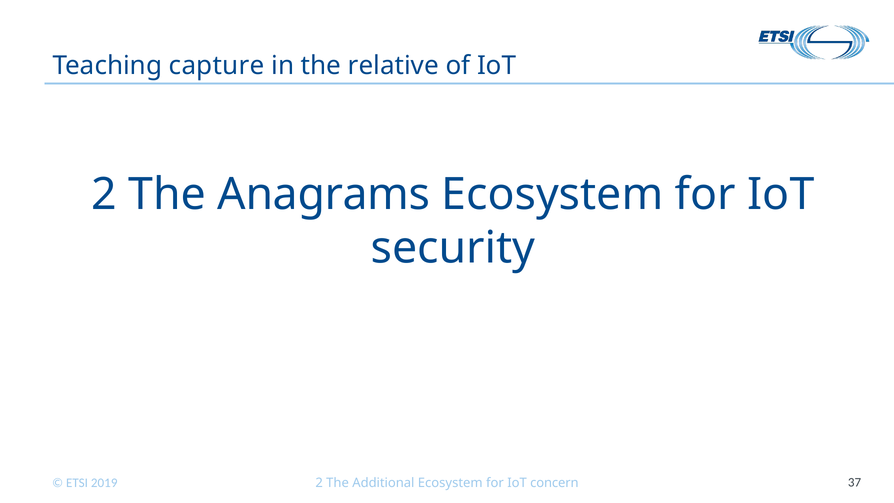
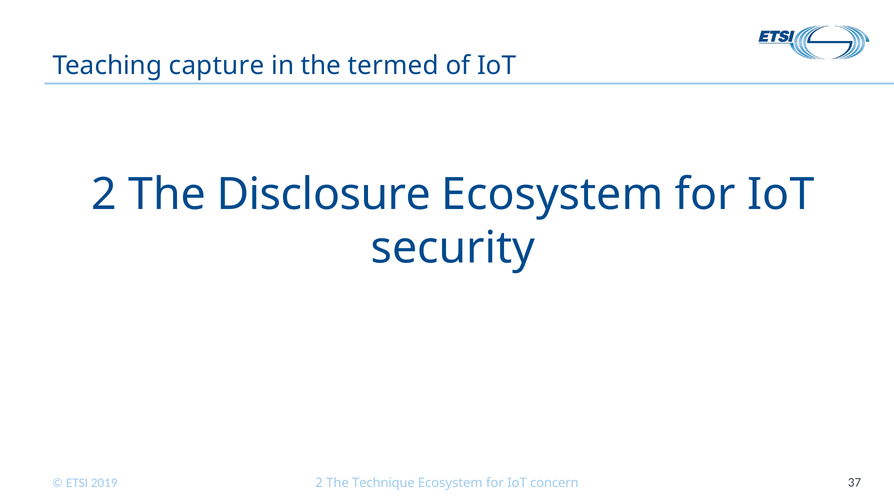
relative: relative -> termed (393, 66)
Anagrams: Anagrams -> Disclosure (324, 194)
Additional: Additional -> Technique (383, 483)
